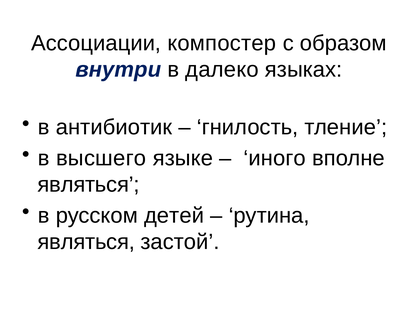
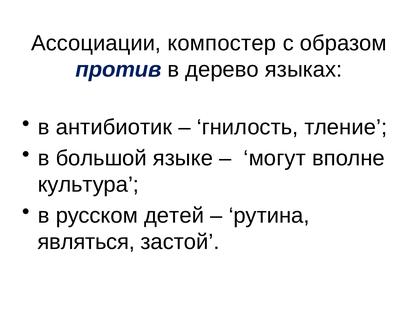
внутри: внутри -> против (118, 70)
далеко: далеко -> дерево (222, 70)
высшего: высшего -> большой (101, 158)
иного: иного -> могут (275, 158)
являться: являться -> культура (88, 185)
